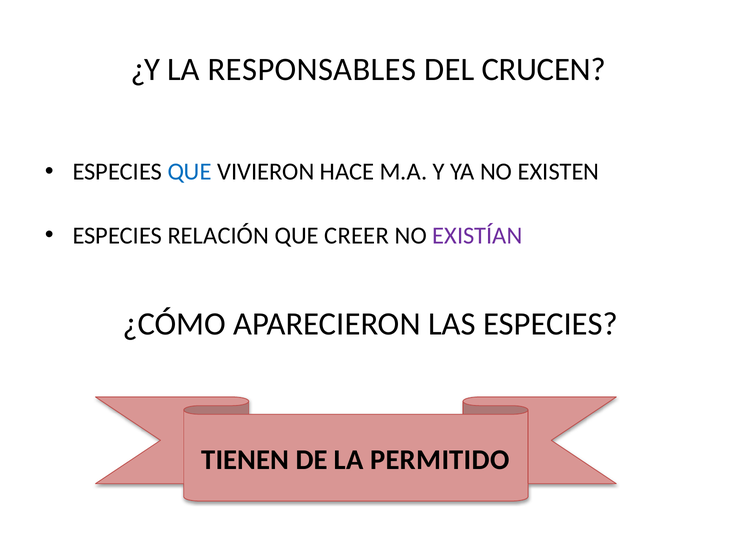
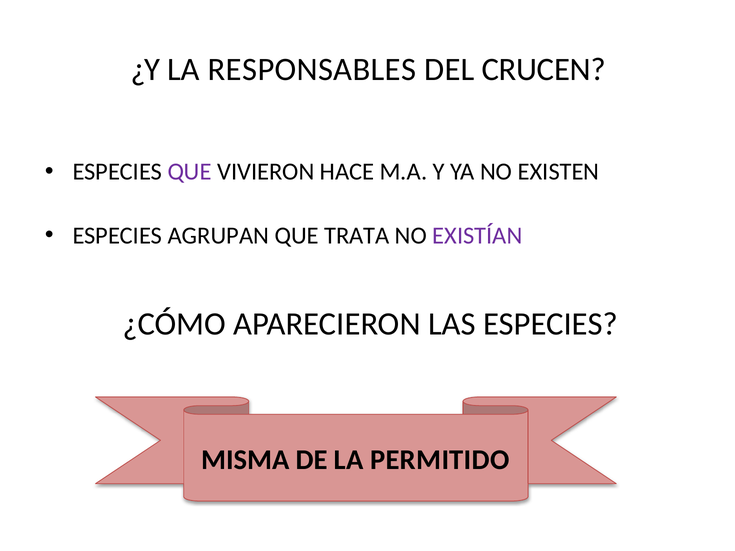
QUE colour: blue -> purple (190, 172)
RELACIÓN: RELACIÓN -> AGRUPAN (218, 236)
CREER: CREER -> TRATA (357, 236)
TIENEN: TIENEN -> MISMA (245, 460)
